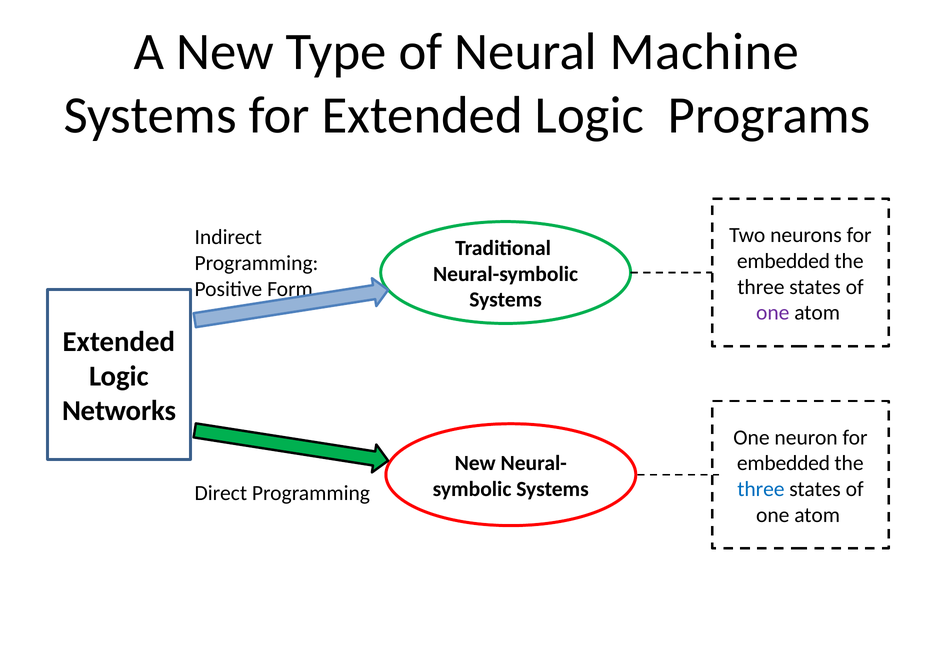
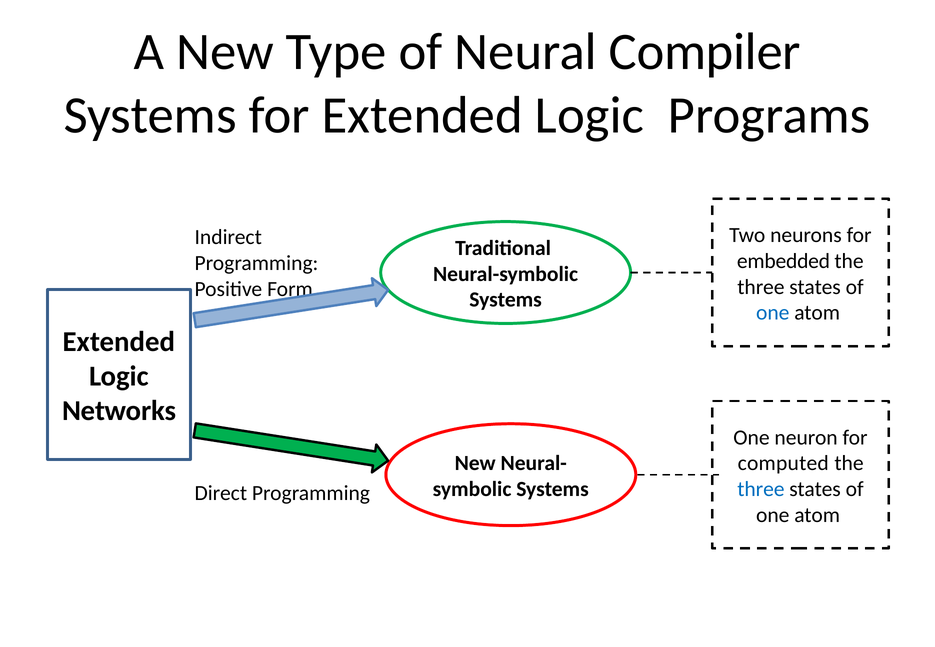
Machine: Machine -> Compiler (705, 52)
one colour: purple -> blue (773, 313)
embedded: embedded -> computed (783, 463)
